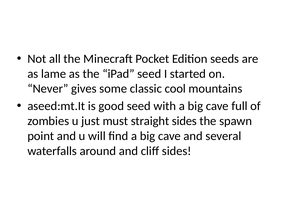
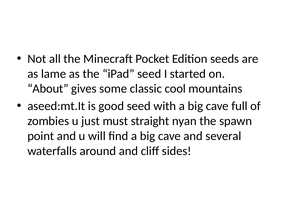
Never: Never -> About (48, 89)
straight sides: sides -> nyan (184, 121)
